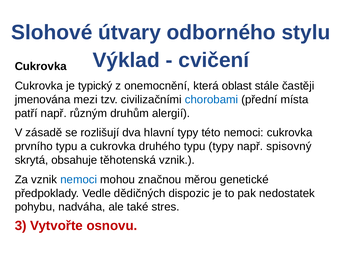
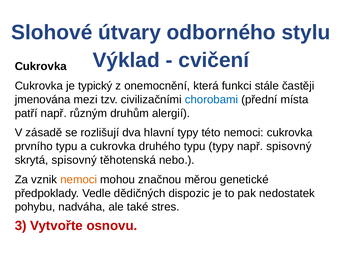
oblast: oblast -> funkci (237, 86)
skrytá obsahuje: obsahuje -> spisovný (74, 160)
těhotenská vznik: vznik -> nebo (177, 160)
nemoci colour: blue -> orange (79, 179)
